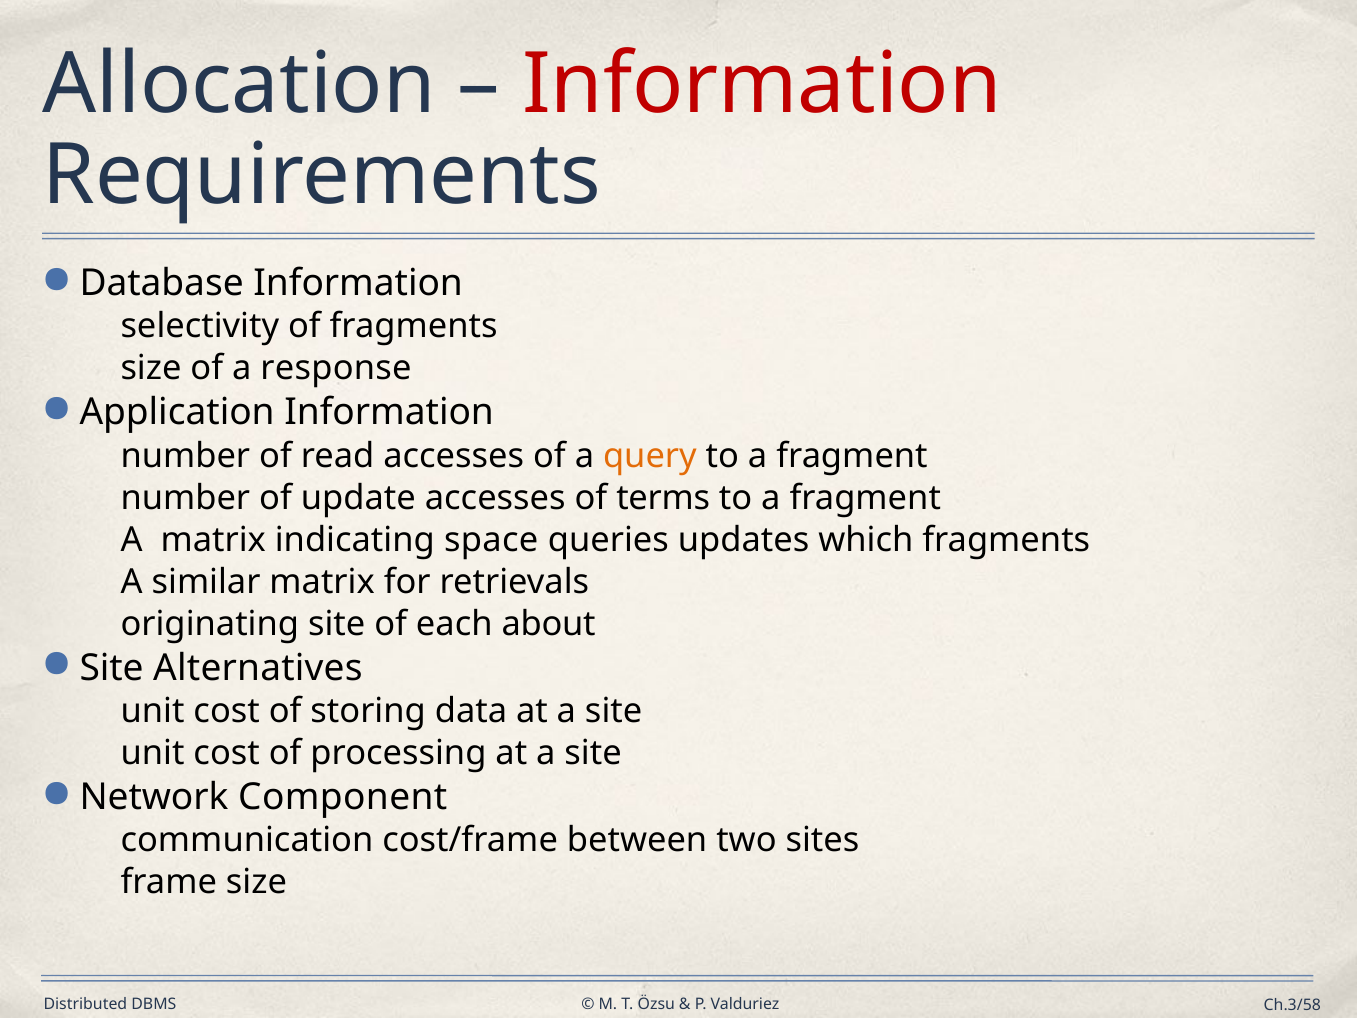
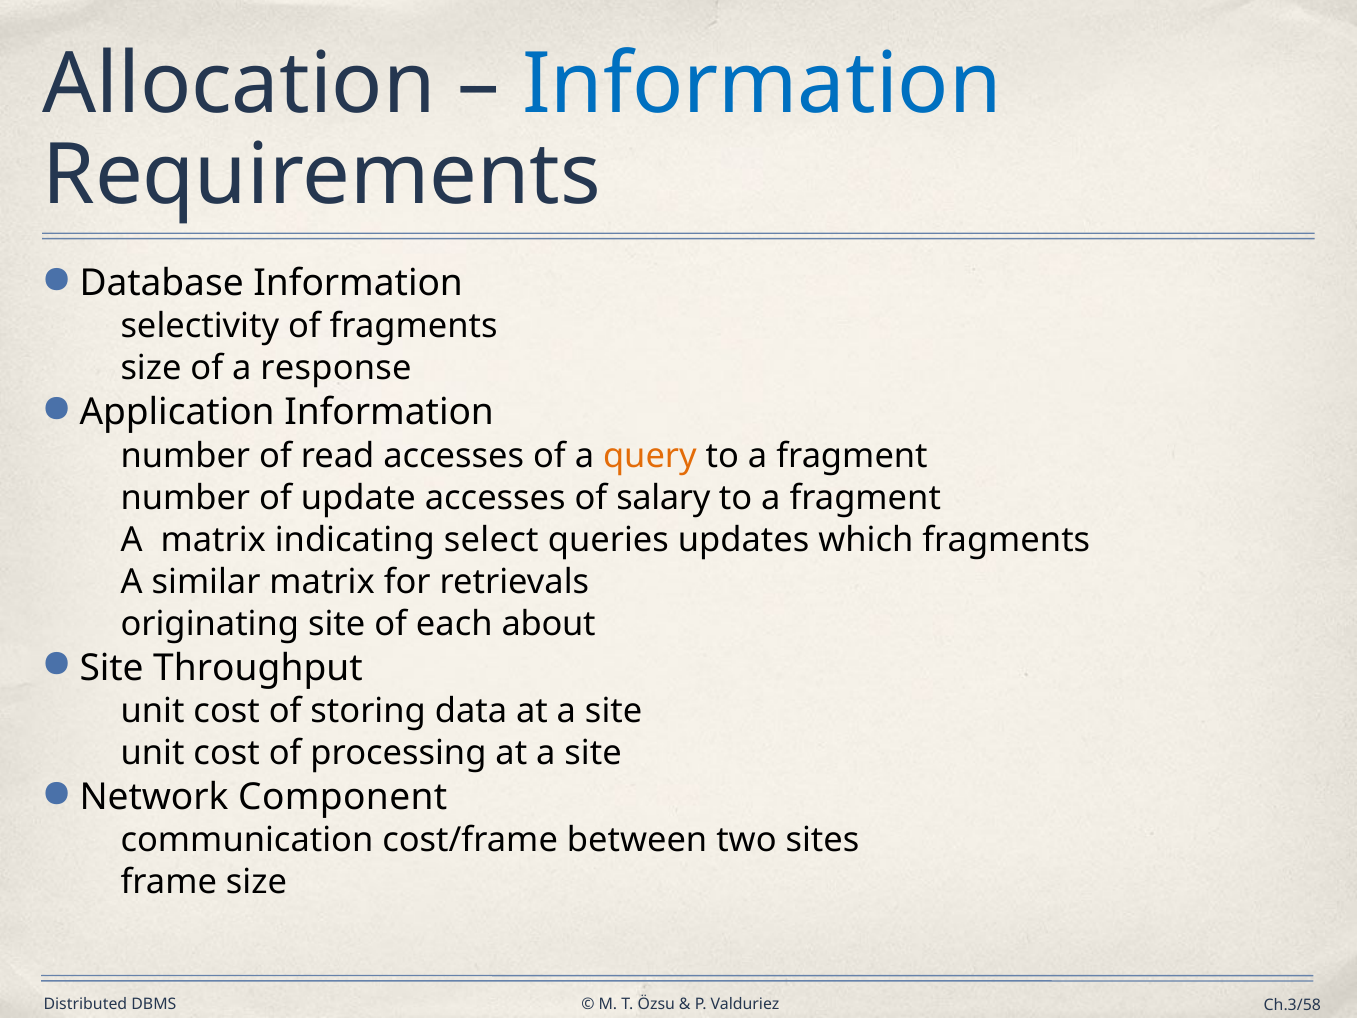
Information colour: red -> blue (762, 84)
terms: terms -> salary (663, 498)
space: space -> select (491, 540)
Alternatives: Alternatives -> Throughput (258, 668)
